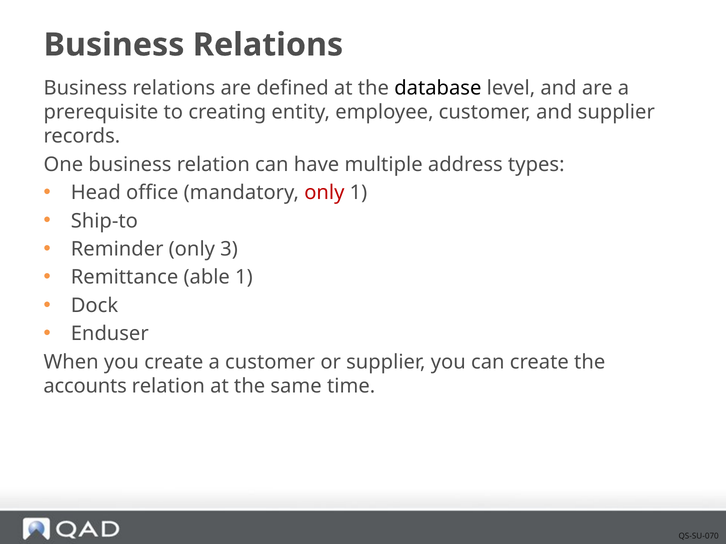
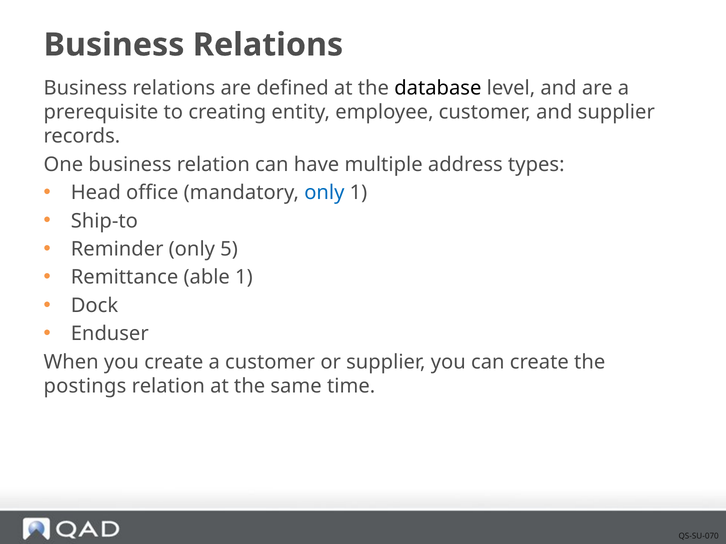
only colour: red -> blue (324, 193)
3: 3 -> 5 (229, 249)
accounts: accounts -> postings (85, 386)
